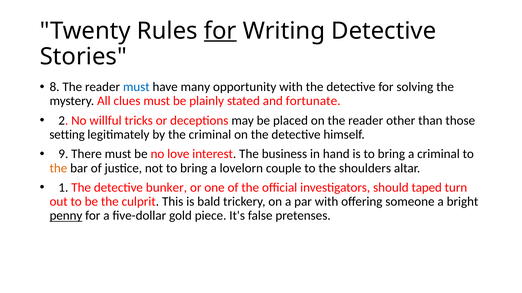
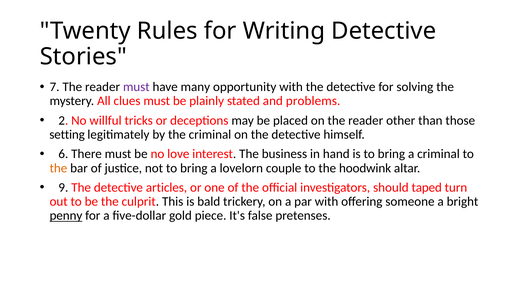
for underline: present -> none (220, 31)
8: 8 -> 7 (55, 87)
must colour: blue -> purple (136, 87)
fortunate: fortunate -> problems (313, 101)
9: 9 -> 6 (63, 154)
shoulders: shoulders -> hoodwink (365, 168)
1: 1 -> 9 (63, 188)
bunker: bunker -> articles (167, 188)
